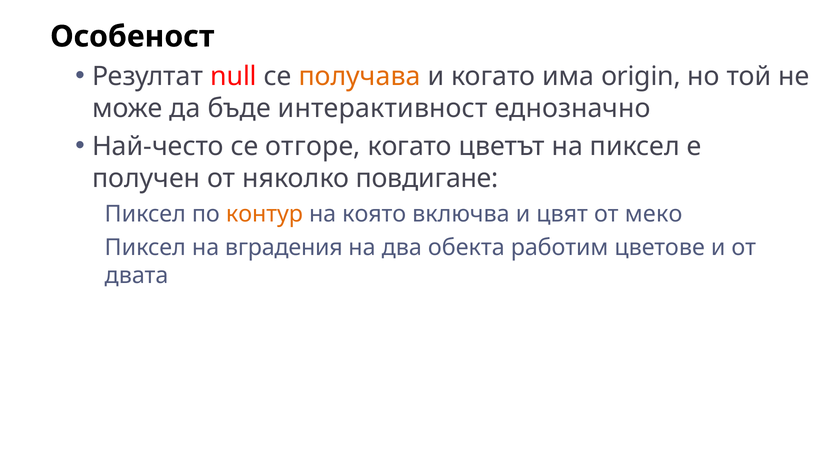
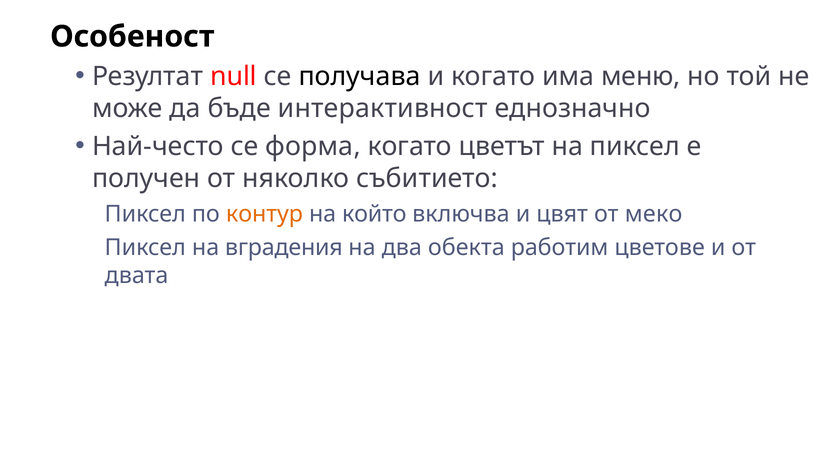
получава colour: orange -> black (360, 76)
origin: origin -> меню (641, 76)
отгоре: отгоре -> форма (313, 146)
повдигане: повдигане -> събитието (427, 178)
която: която -> който (374, 214)
